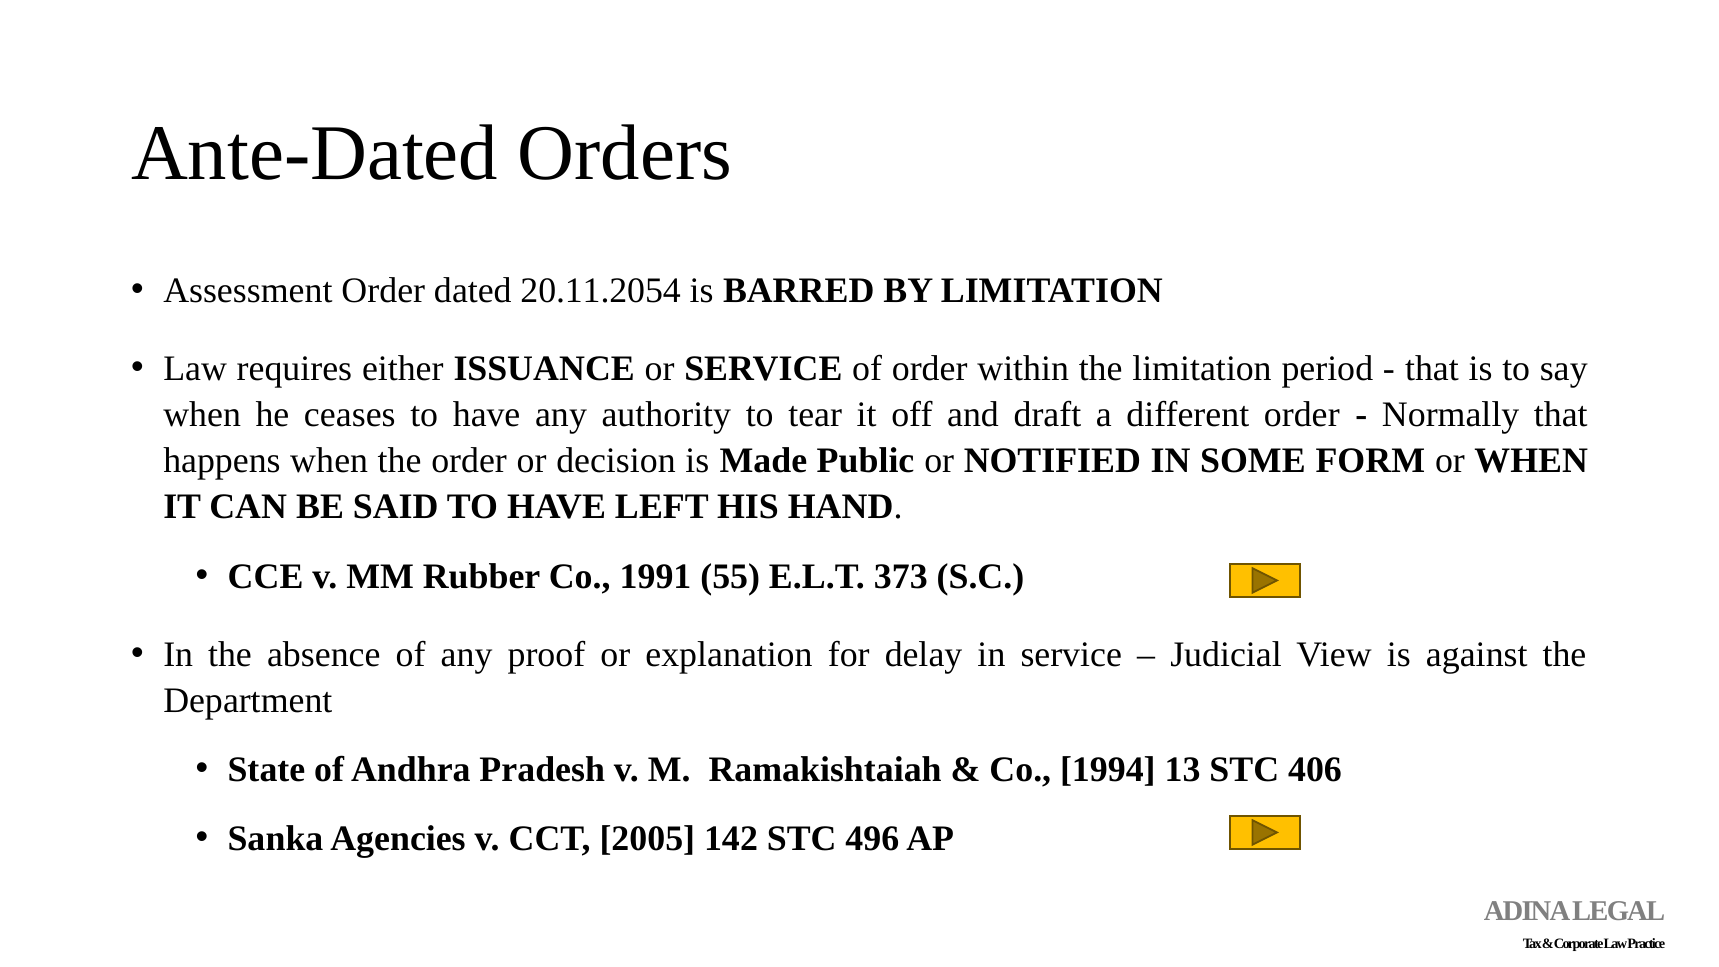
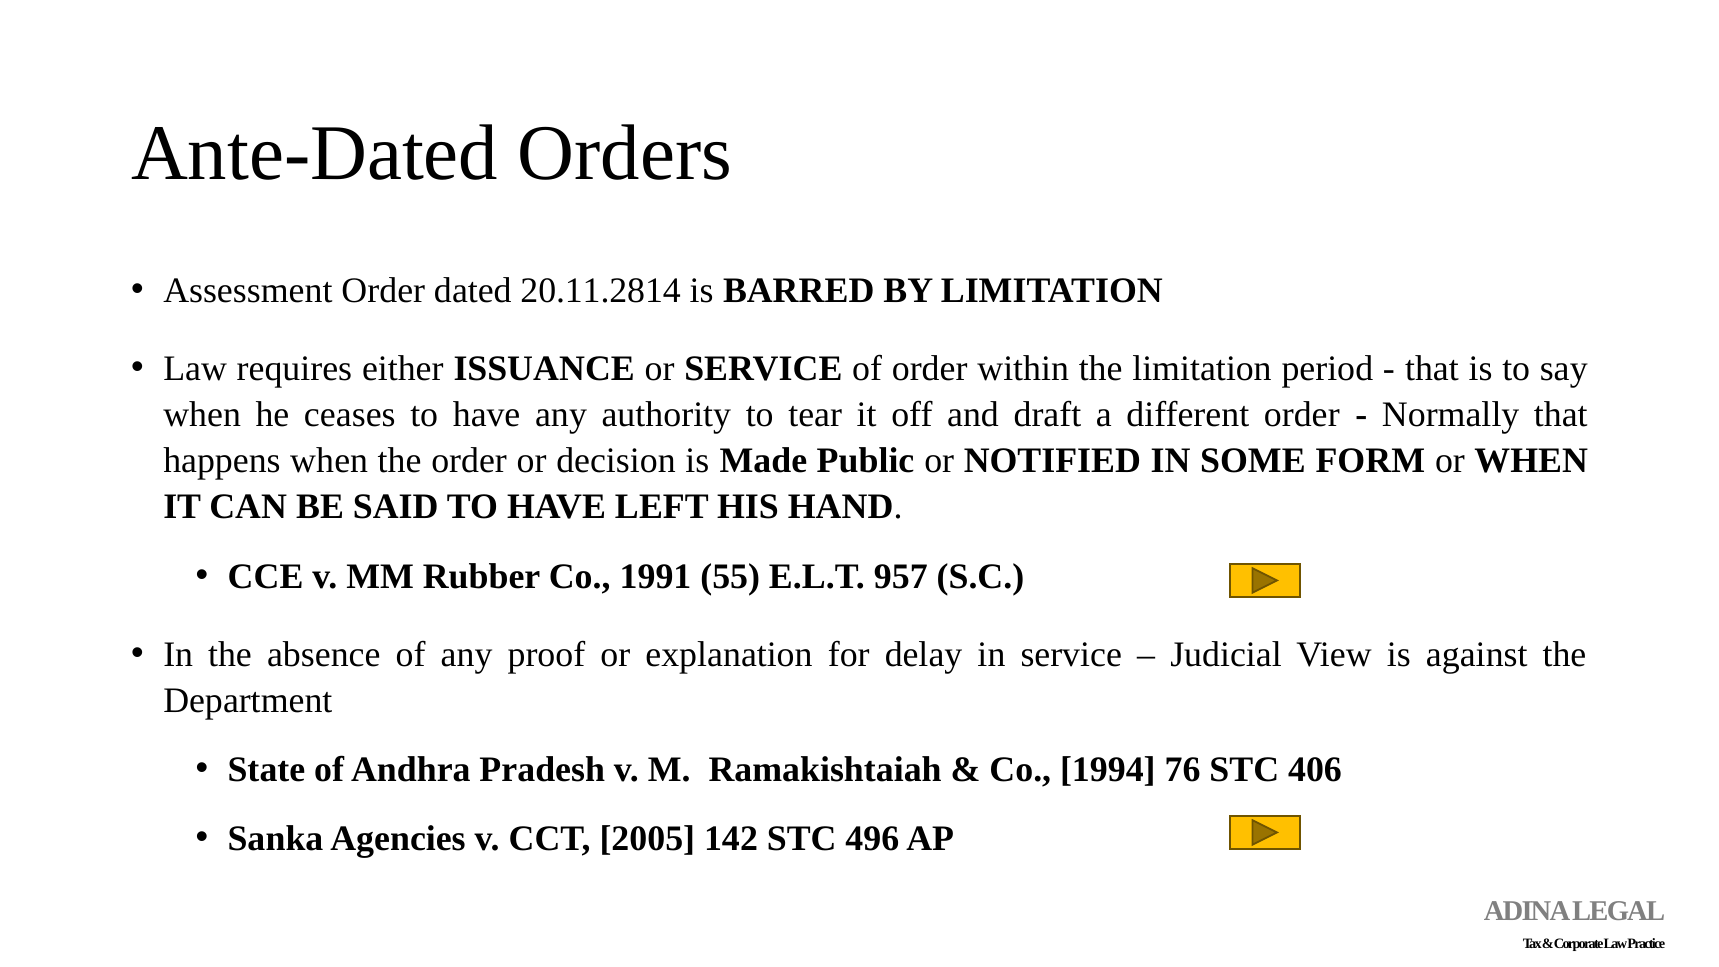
20.11.2054: 20.11.2054 -> 20.11.2814 (601, 291)
373: 373 -> 957 (901, 576)
13: 13 -> 76 (1183, 770)
